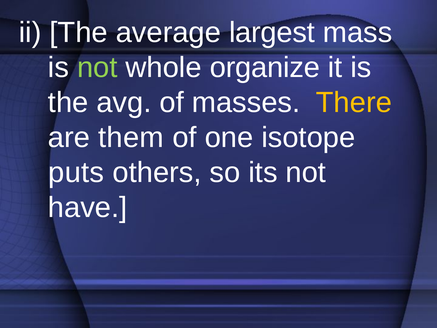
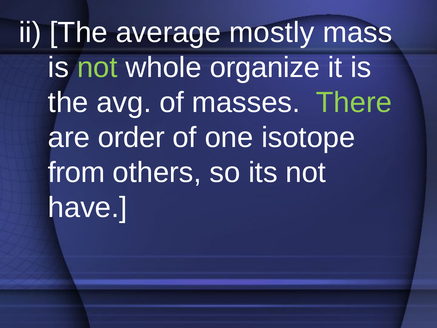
largest: largest -> mostly (272, 33)
There colour: yellow -> light green (354, 102)
them: them -> order (131, 137)
puts: puts -> from (76, 172)
